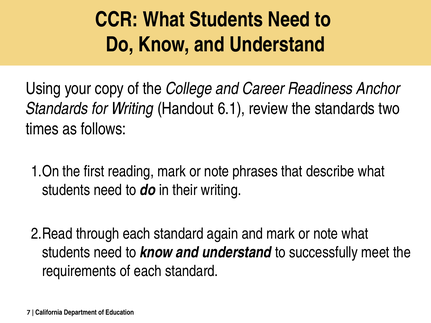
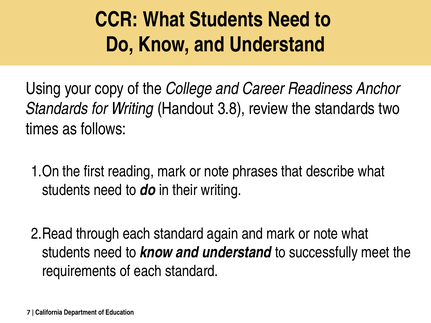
6.1: 6.1 -> 3.8 (231, 109)
